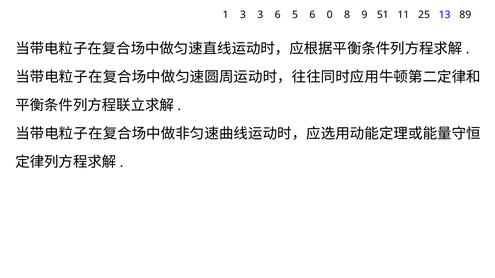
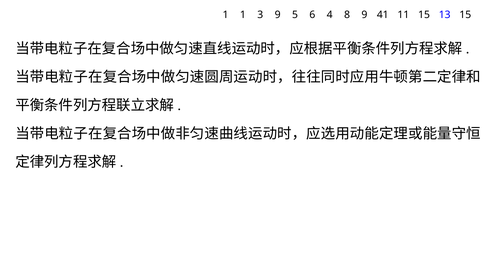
1 3: 3 -> 1 (243, 15)
3 6: 6 -> 9 (278, 15)
0: 0 -> 4 (330, 15)
51: 51 -> 41 (383, 15)
11 25: 25 -> 15 (424, 15)
13 89: 89 -> 15 (465, 15)
